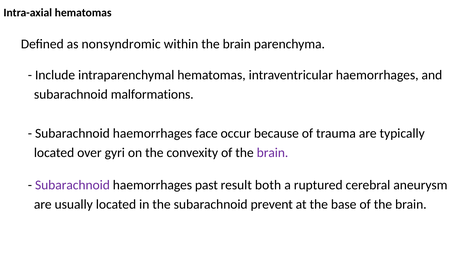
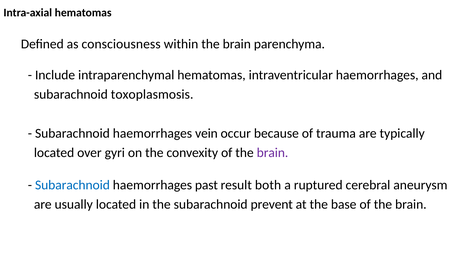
nonsyndromic: nonsyndromic -> consciousness (121, 44)
malformations: malformations -> toxoplasmosis (152, 95)
face: face -> vein (206, 133)
Subarachnoid colour: purple -> blue (72, 185)
